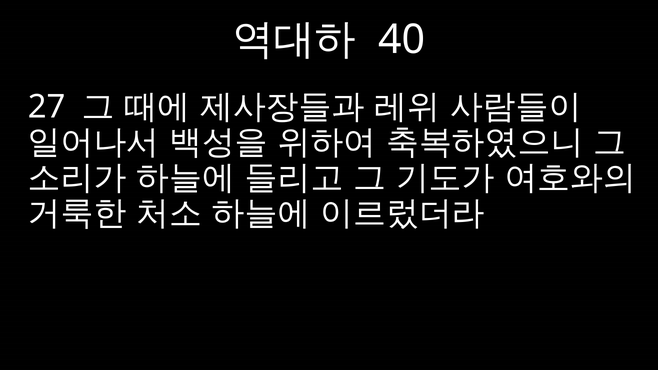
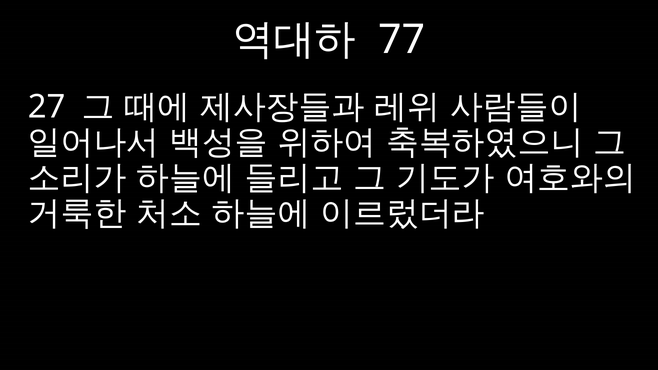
40: 40 -> 77 (402, 40)
